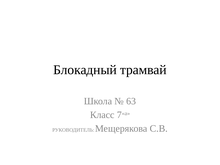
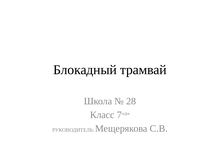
63: 63 -> 28 (131, 101)
